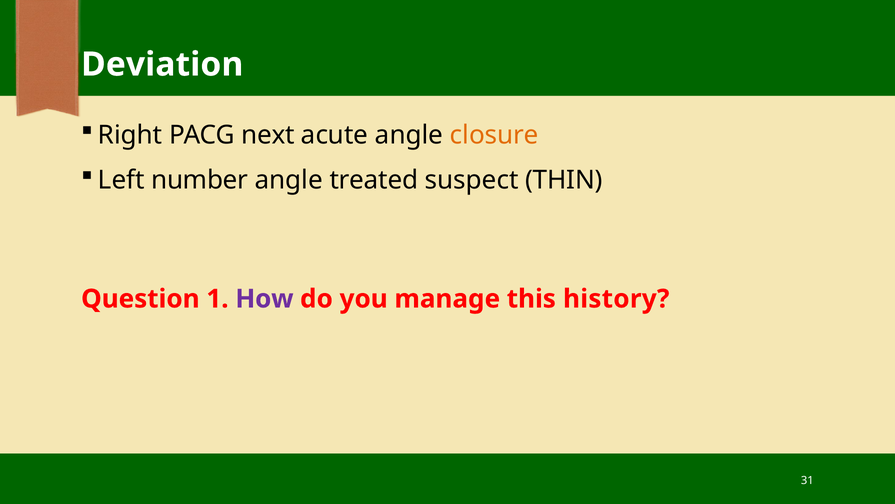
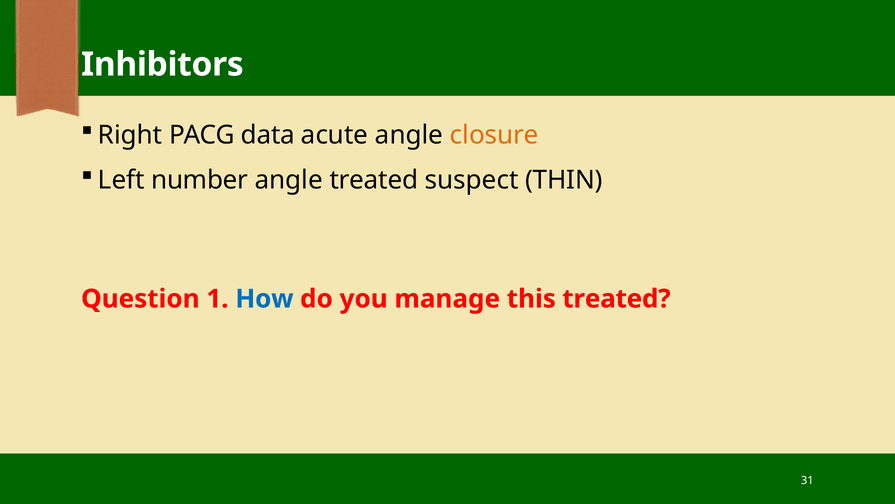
Deviation: Deviation -> Inhibitors (162, 64)
next: next -> data (268, 135)
How colour: purple -> blue (264, 299)
this history: history -> treated (616, 299)
